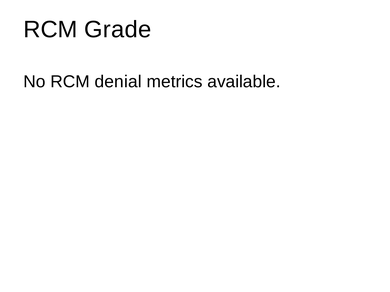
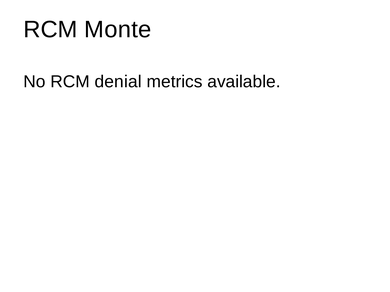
Grade: Grade -> Monte (118, 30)
